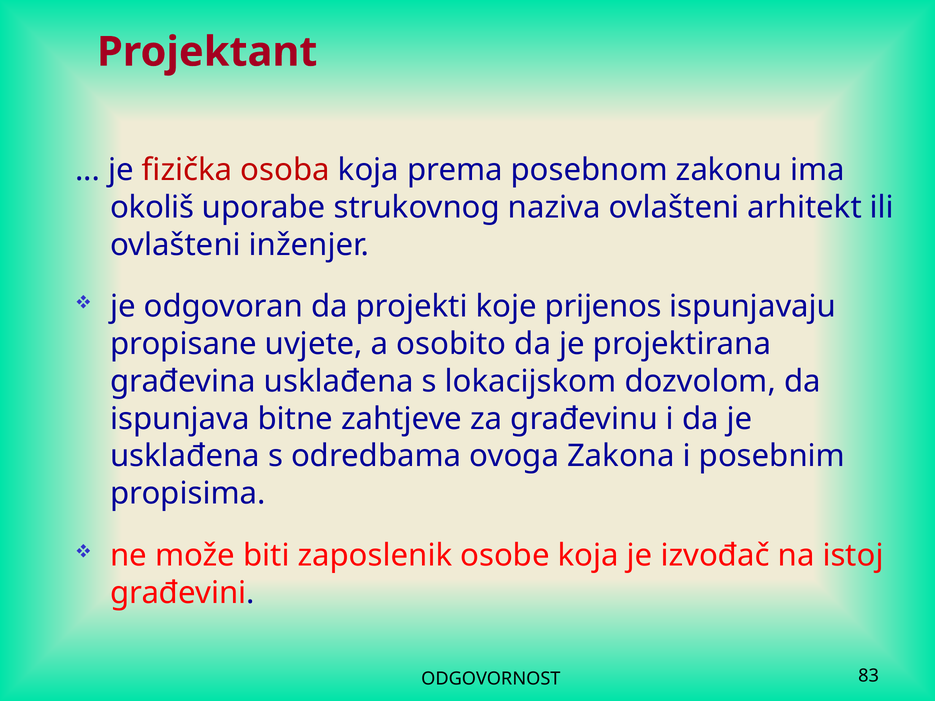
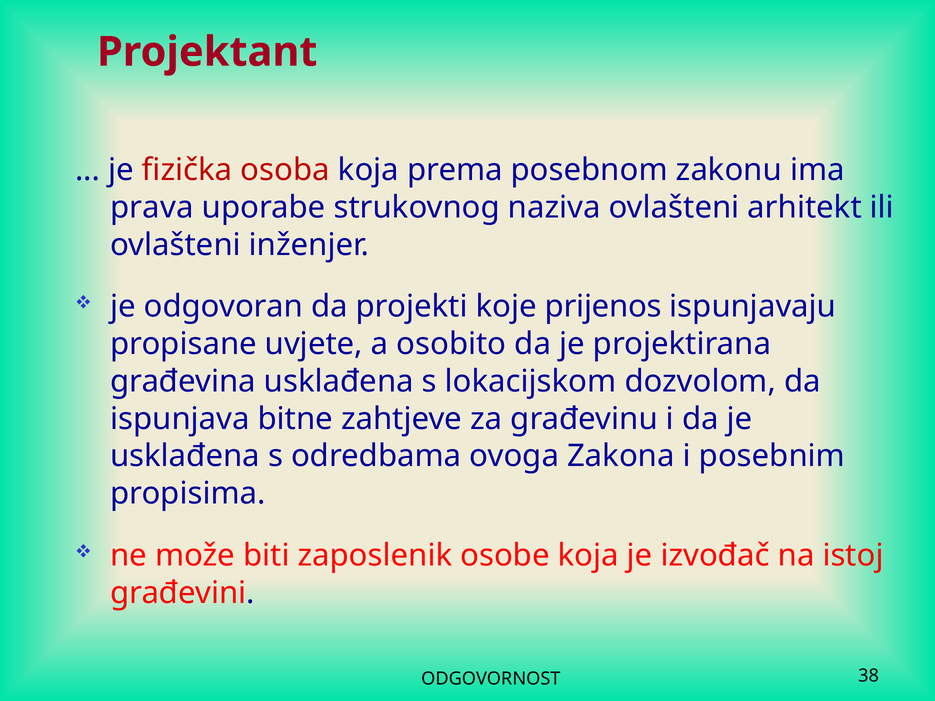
okoliš: okoliš -> prava (152, 207)
83: 83 -> 38 (869, 676)
